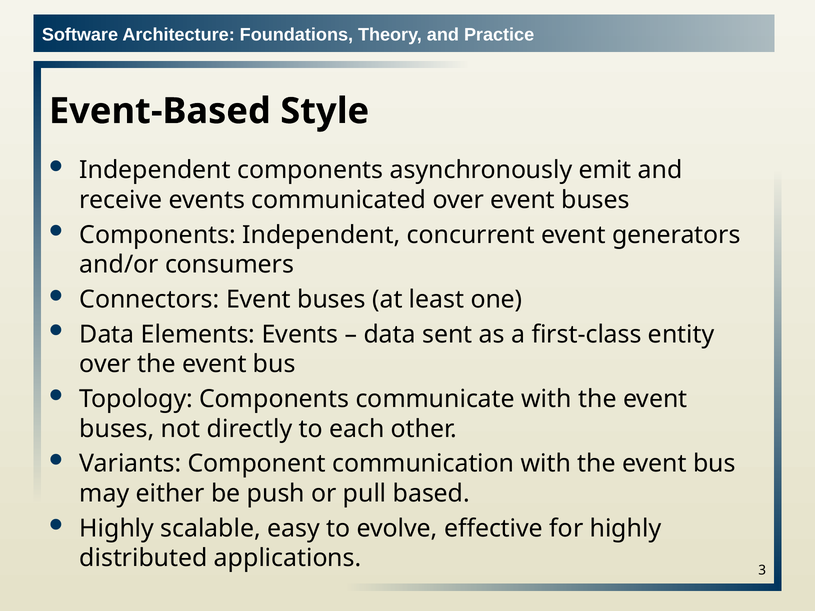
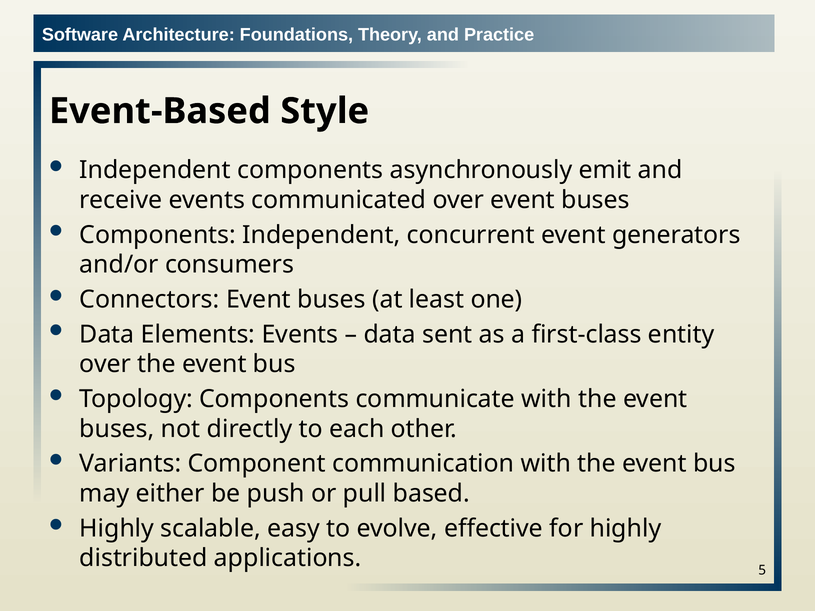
3: 3 -> 5 (762, 571)
